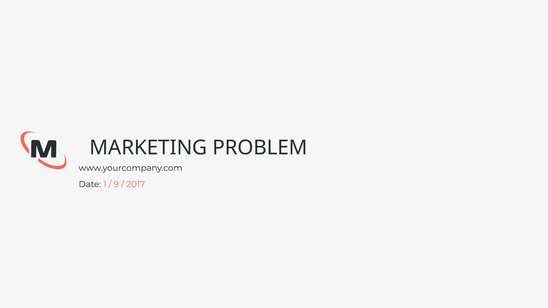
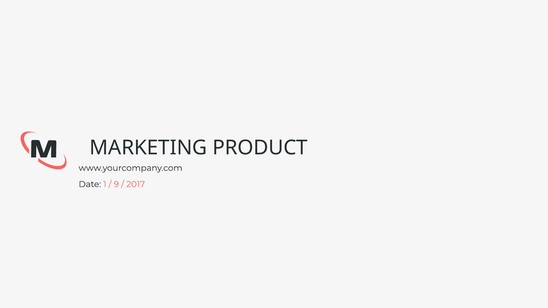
PROBLEM: PROBLEM -> PRODUCT (260, 148)
